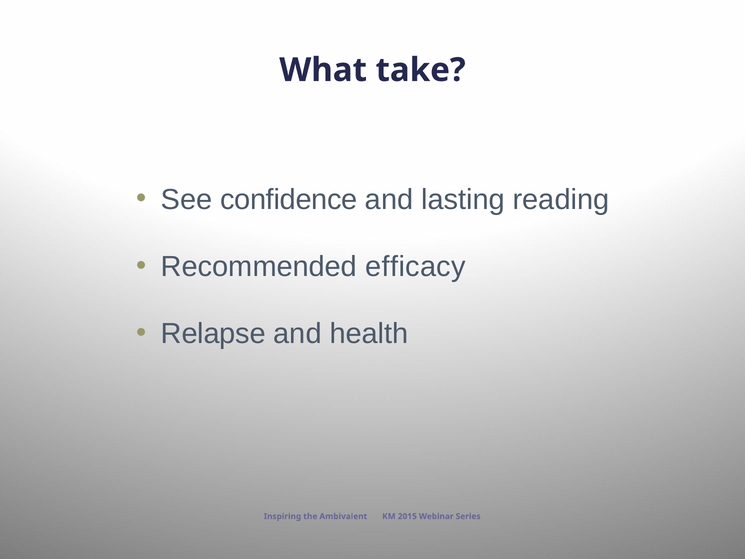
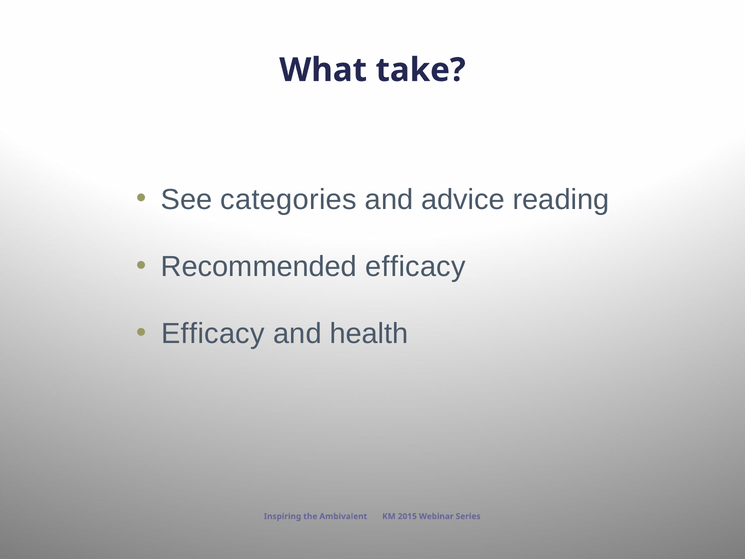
confidence: confidence -> categories (289, 200)
lasting: lasting -> advice (463, 200)
Relapse: Relapse -> Efficacy (213, 334)
